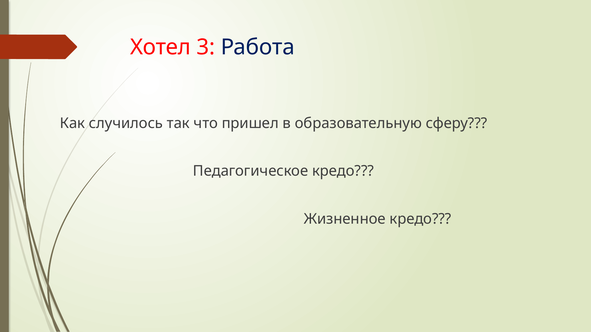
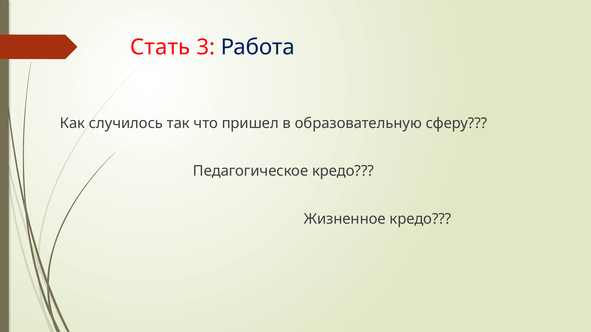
Хотел: Хотел -> Стать (160, 47)
